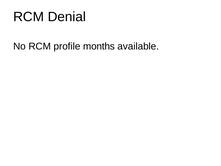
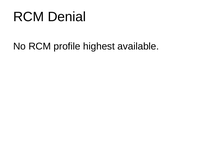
months: months -> highest (99, 46)
